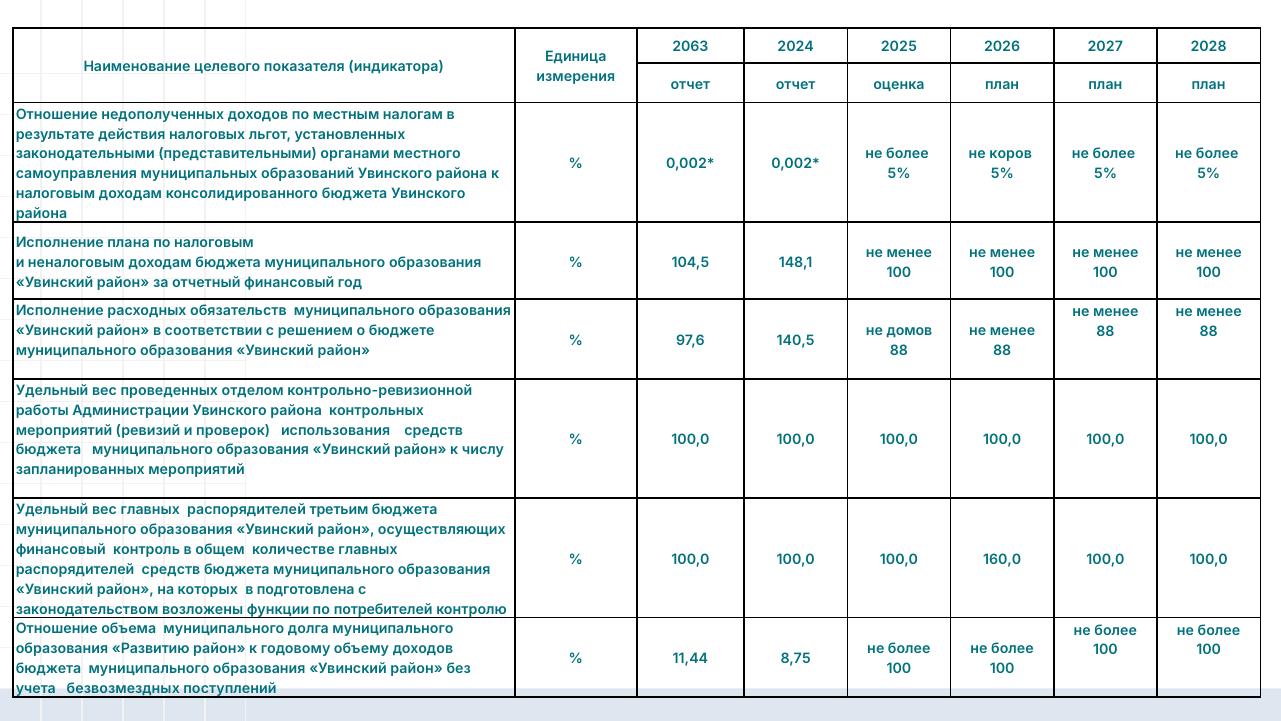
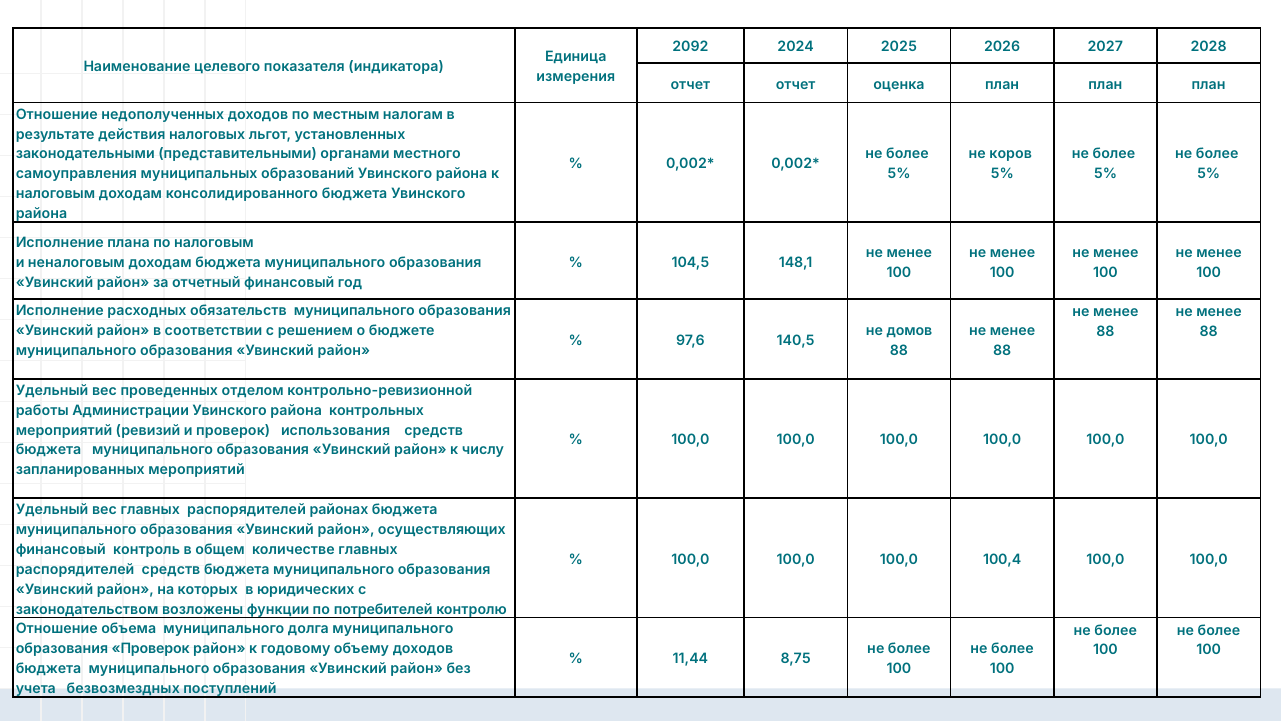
2063: 2063 -> 2092 (690, 47)
третьим: третьим -> районах (339, 510)
160,0: 160,0 -> 100,4 (1002, 559)
подготовлена: подготовлена -> юридических (306, 589)
образования Развитию: Развитию -> Проверок (151, 649)
